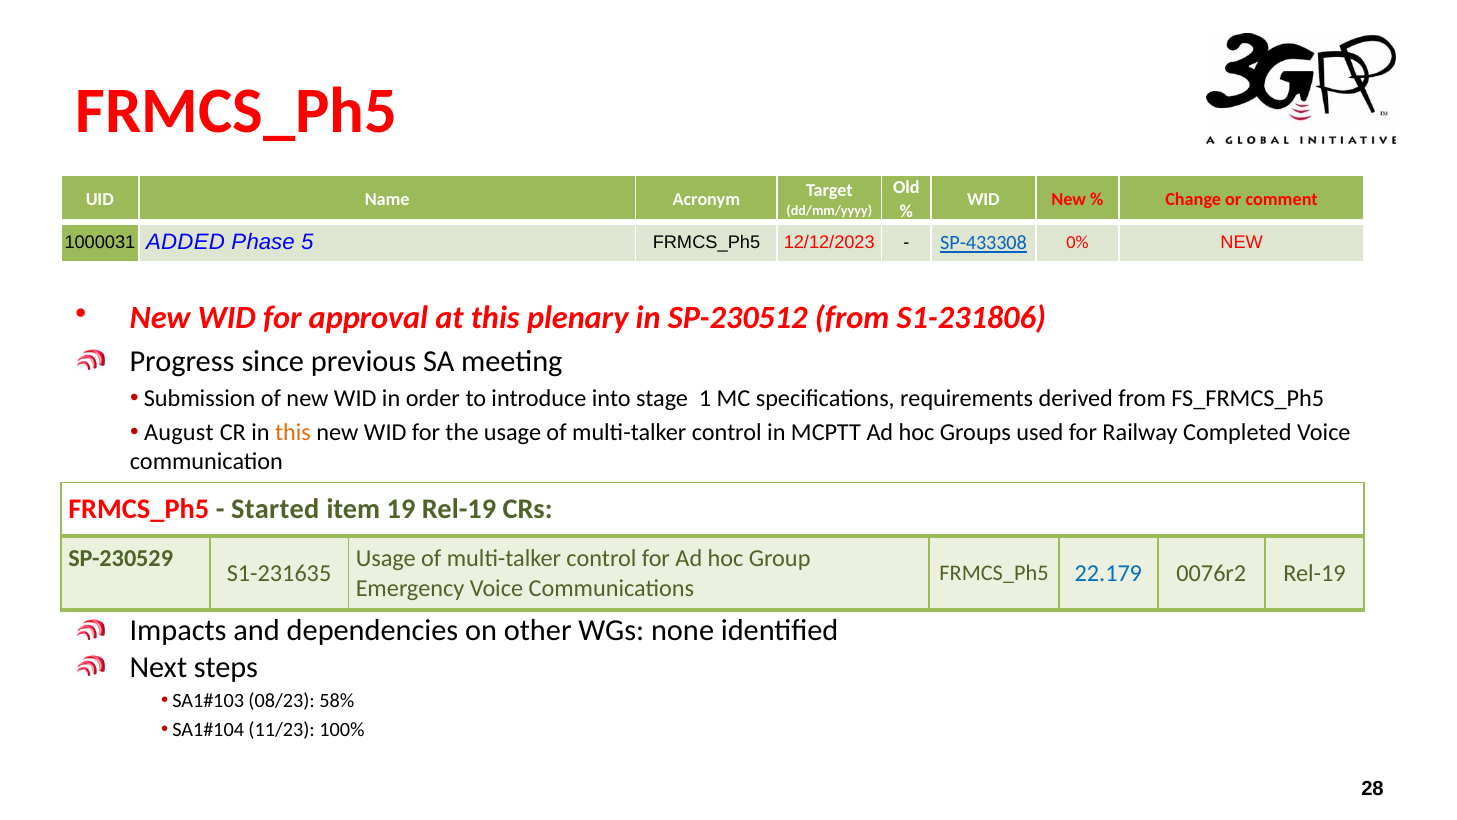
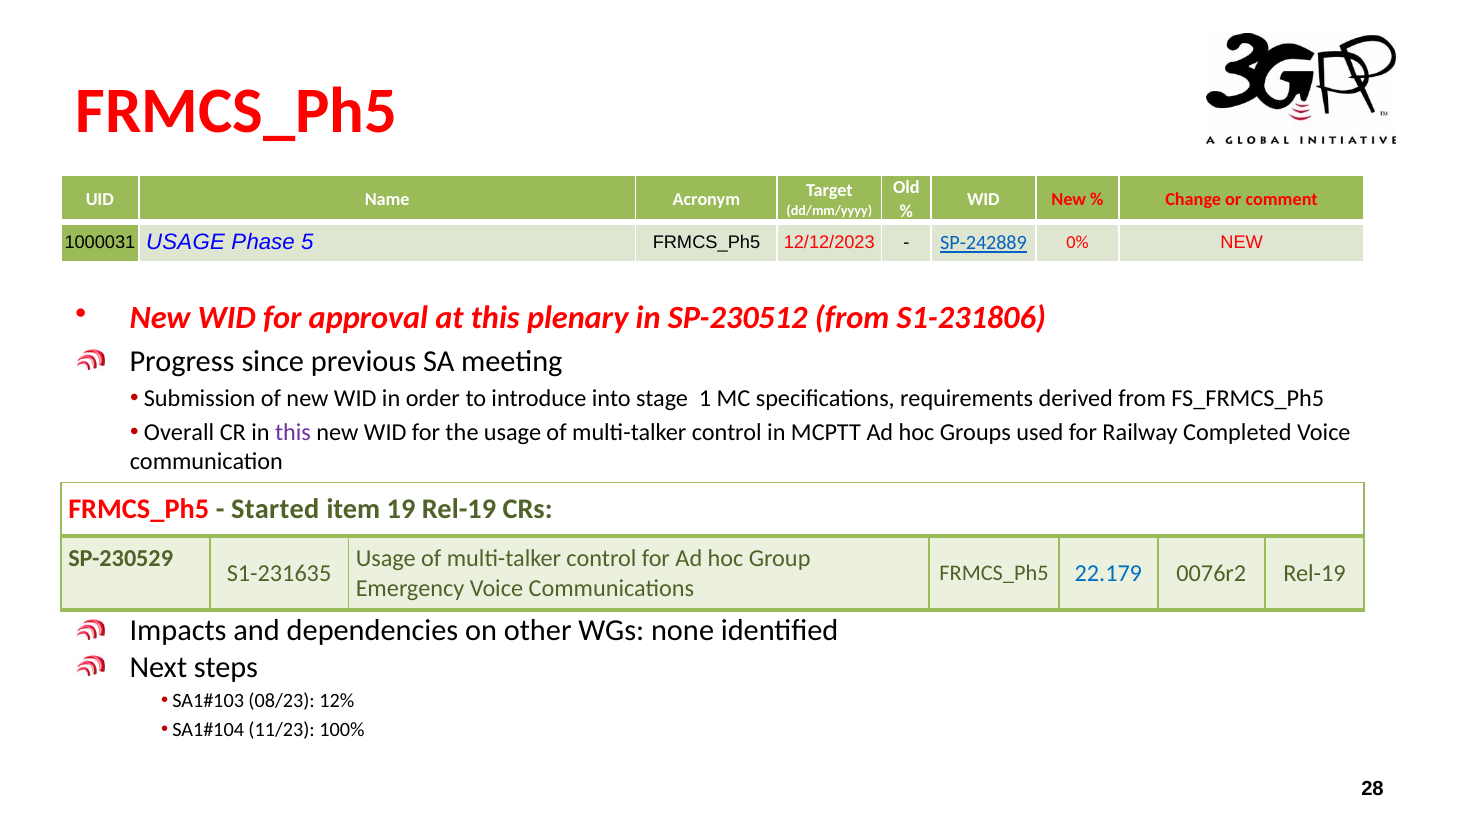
1000031 ADDED: ADDED -> USAGE (186, 242)
SP-433308: SP-433308 -> SP-242889 (984, 243)
August: August -> Overall (179, 432)
this colour: orange -> purple (293, 432)
58%: 58% -> 12% (337, 701)
